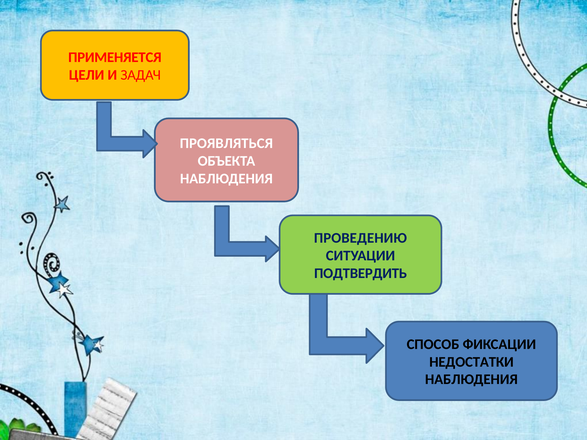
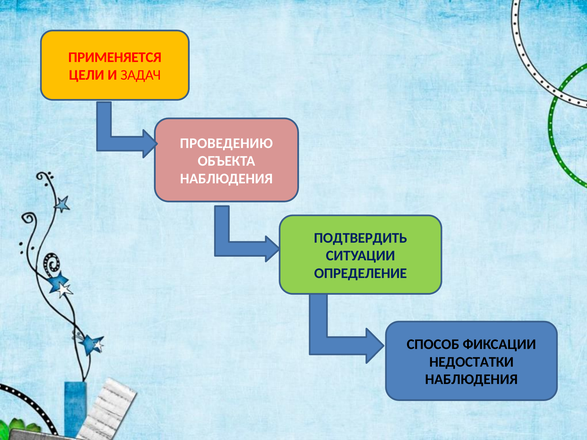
ПРОЯВЛЯТЬСЯ: ПРОЯВЛЯТЬСЯ -> ПРОВЕДЕНИЮ (226, 143)
ПРОВЕДЕНИЮ: ПРОВЕДЕНИЮ -> ПОДТВЕРДИТЬ (361, 238)
ПОДТВЕРДИТЬ: ПОДТВЕРДИТЬ -> ОПРЕДЕЛЕНИЕ (361, 273)
